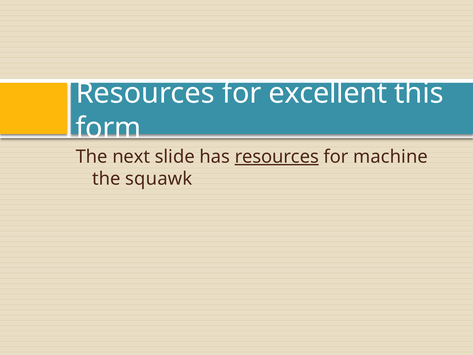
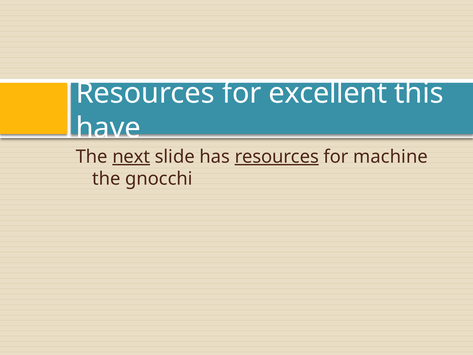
form: form -> have (108, 128)
next underline: none -> present (131, 157)
squawk: squawk -> gnocchi (159, 179)
